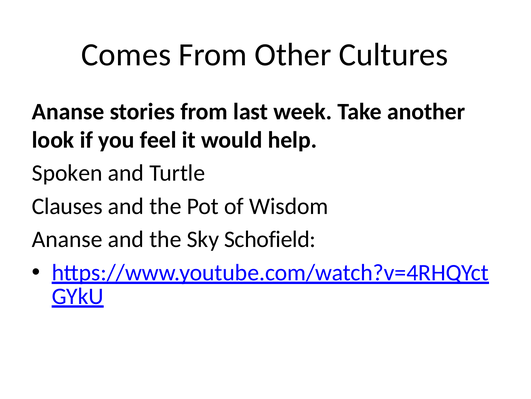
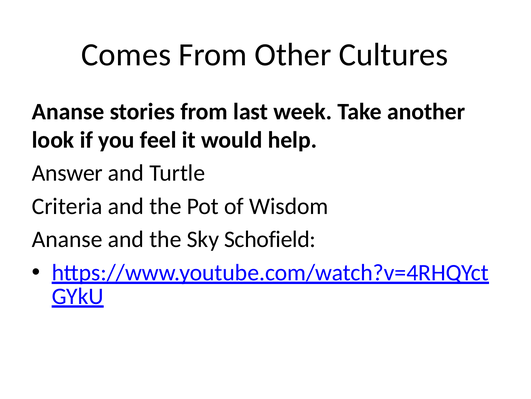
Spoken: Spoken -> Answer (67, 173)
Clauses: Clauses -> Criteria (67, 206)
